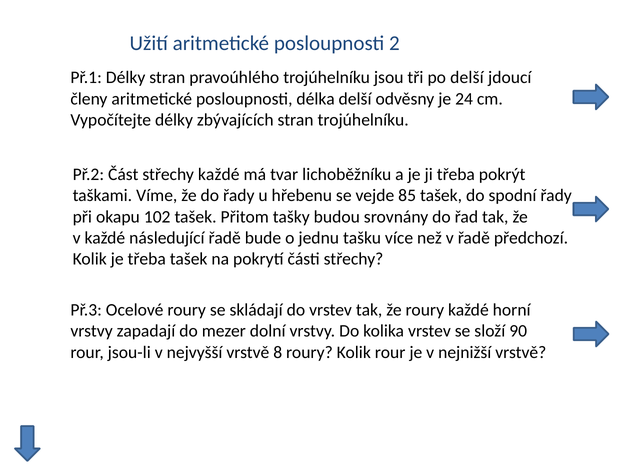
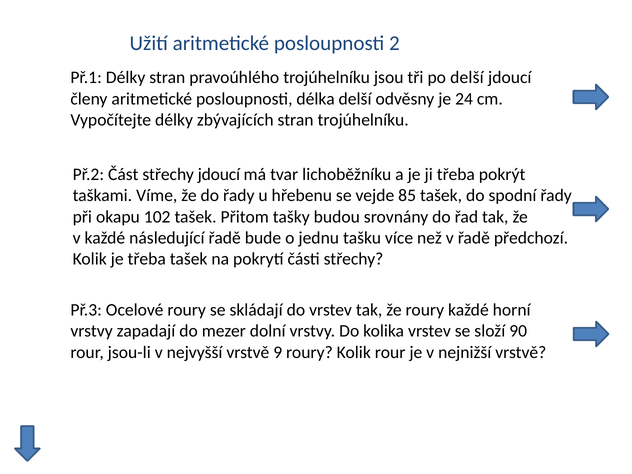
střechy každé: každé -> jdoucí (219, 175)
8: 8 -> 9 (278, 352)
